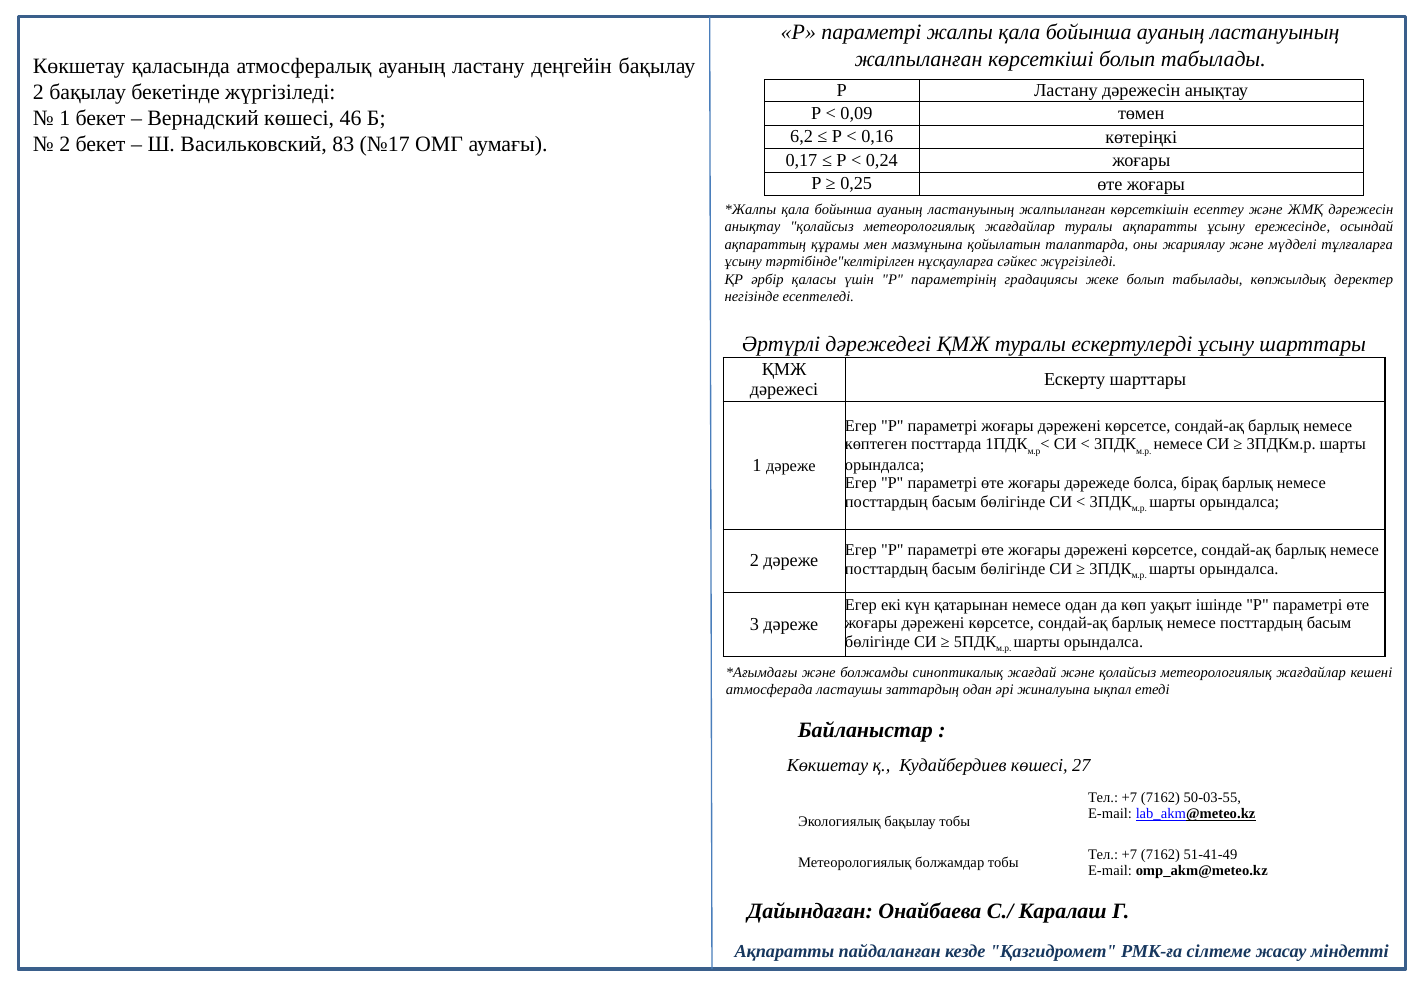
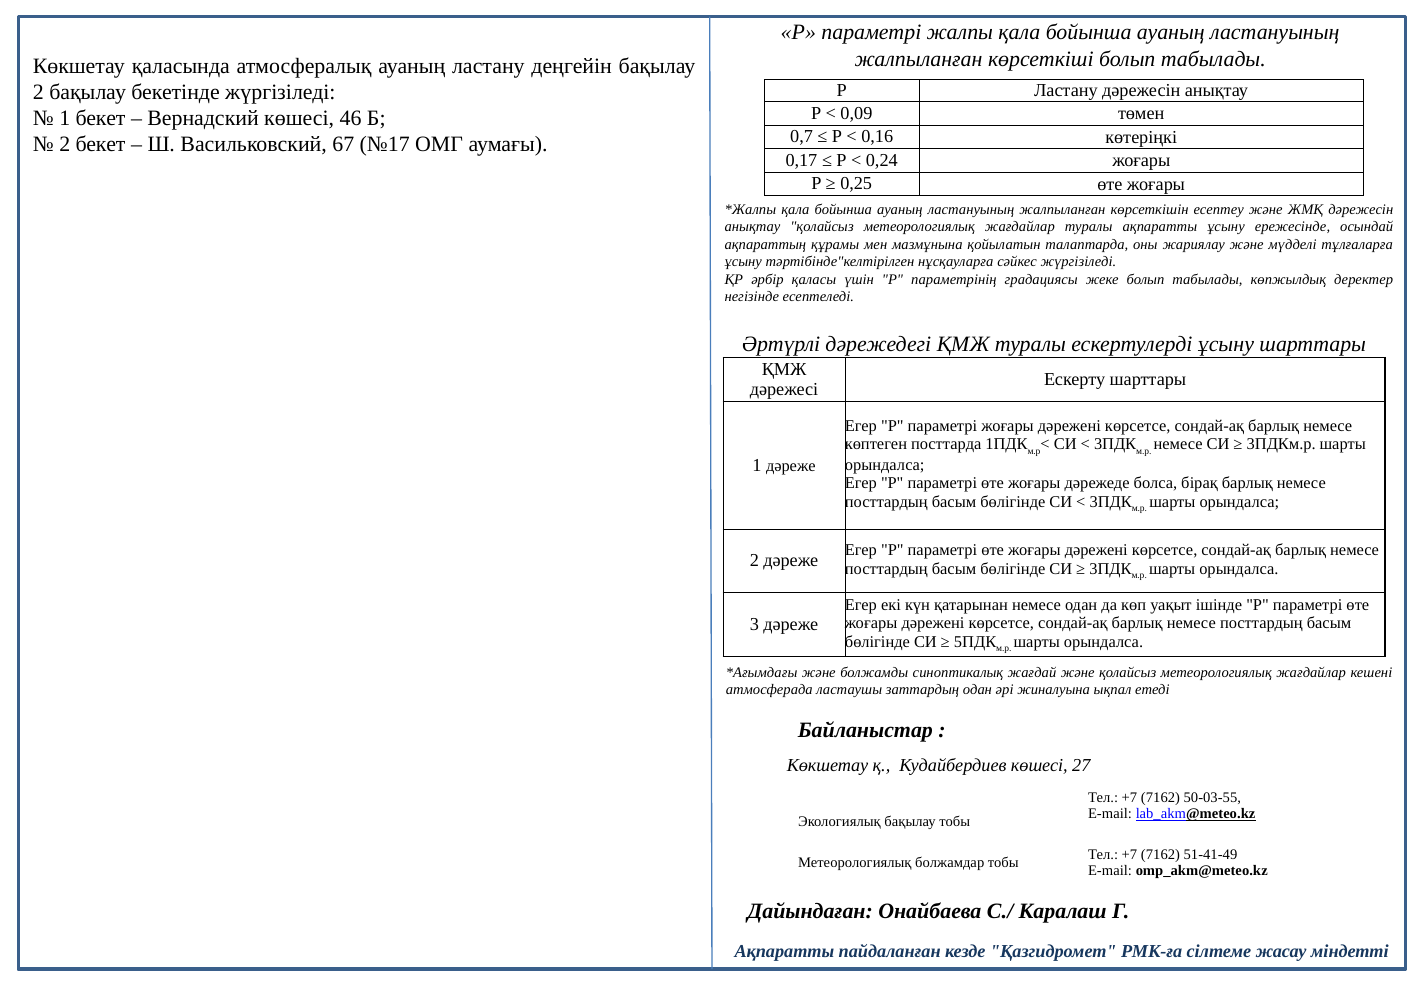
6,2: 6,2 -> 0,7 (802, 137)
83: 83 -> 67 (343, 145)
